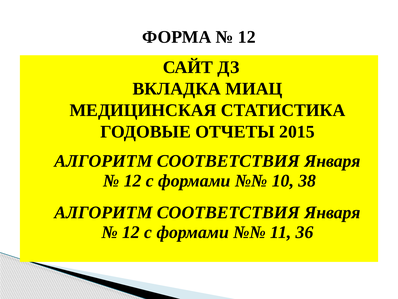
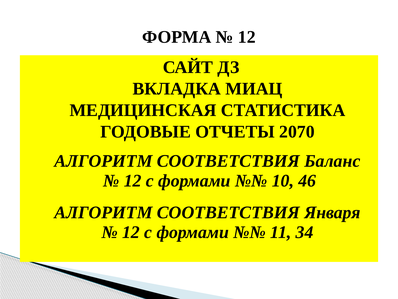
2015: 2015 -> 2070 (297, 131)
Января: Января -> Баланс (332, 161)
38: 38 -> 46 (307, 180)
36: 36 -> 34 (305, 232)
